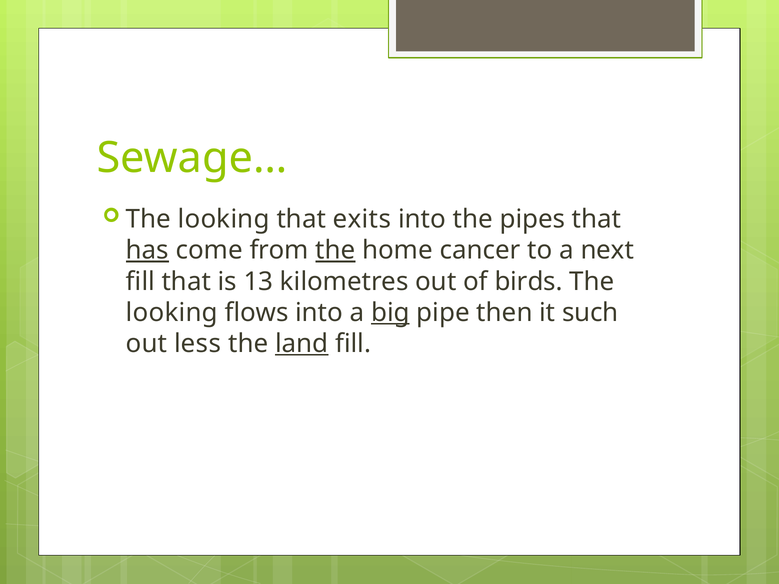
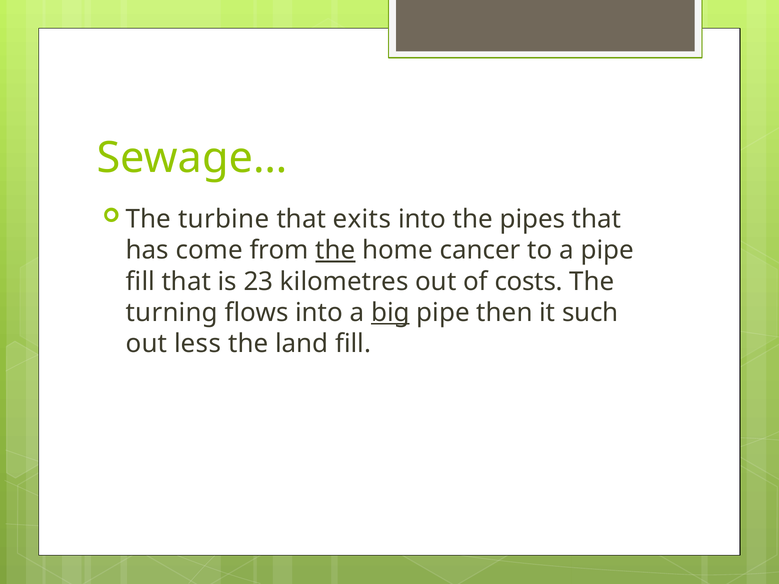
looking: looking -> turbine (224, 219)
has underline: present -> none (147, 250)
a next: next -> pipe (607, 250)
13: 13 -> 23 (258, 282)
birds: birds -> costs (529, 282)
looking: looking -> turning (172, 313)
land underline: present -> none (302, 344)
